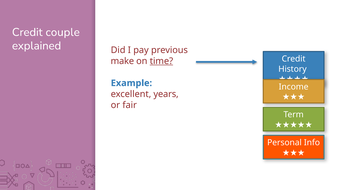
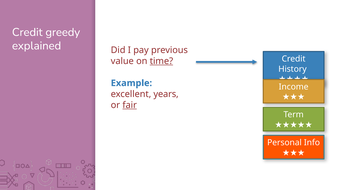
couple: couple -> greedy (63, 32)
make: make -> value (122, 61)
fair underline: none -> present (130, 105)
